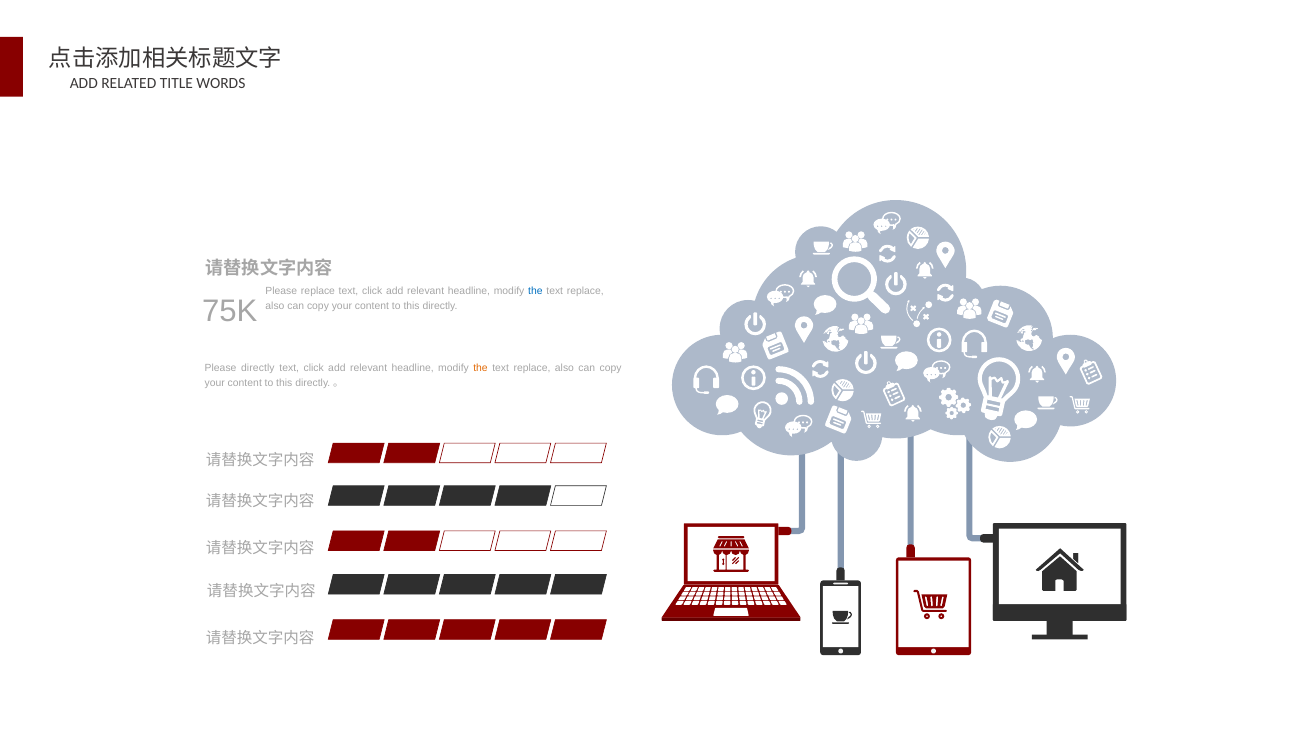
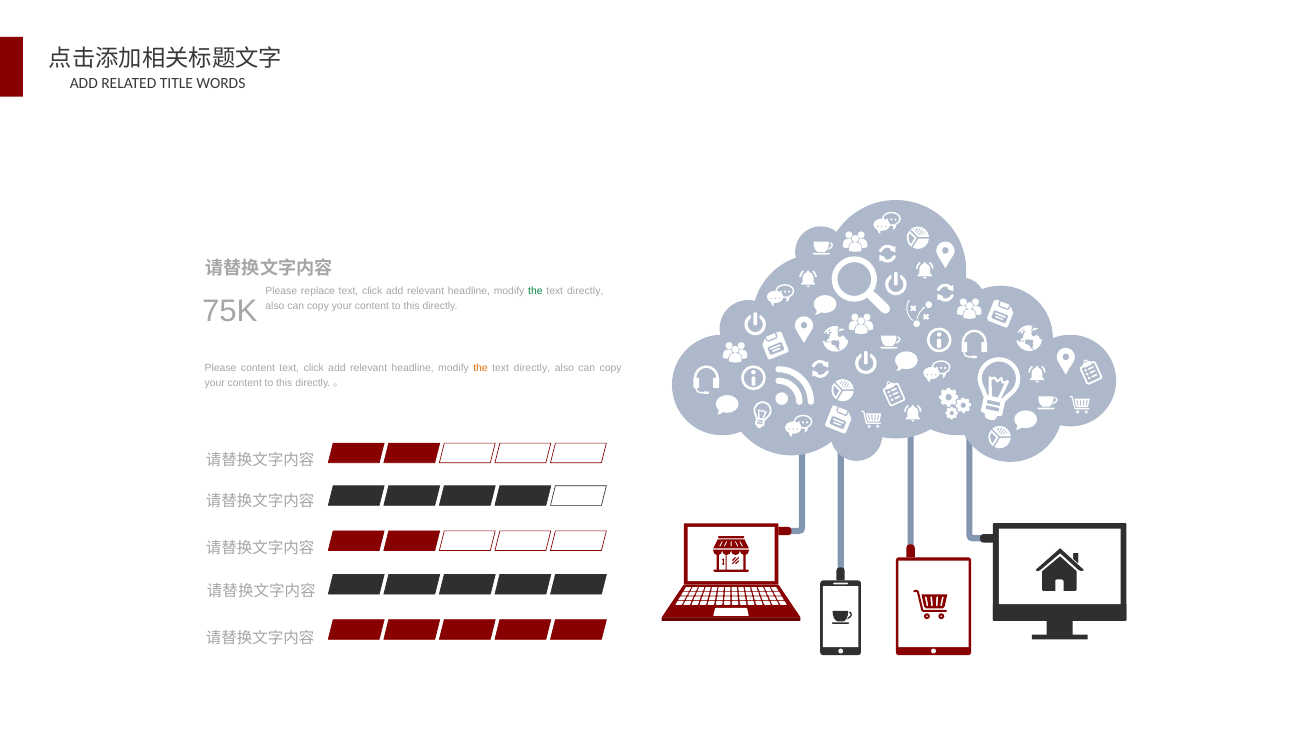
the colour: blue -> green (535, 291)
replace: replace -> directly (585, 291)
Please directly: directly -> content (258, 368)
replace: replace -> directly (532, 368)
